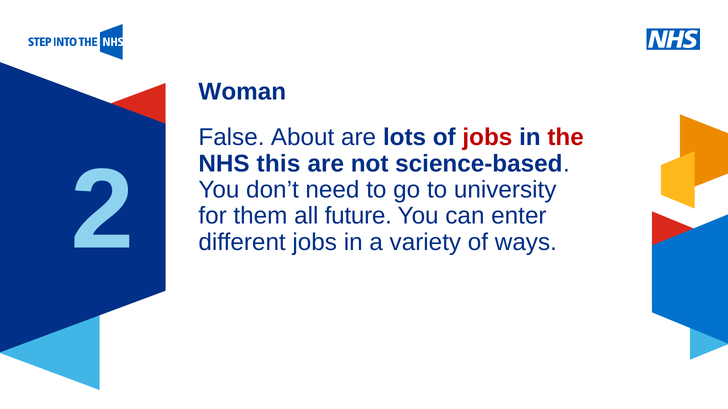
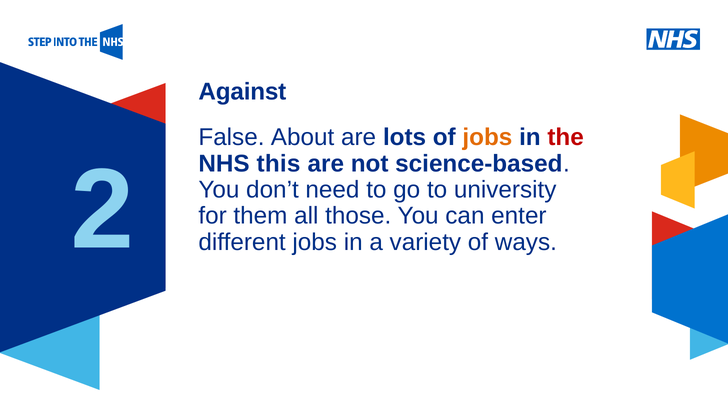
Woman: Woman -> Against (242, 92)
jobs colour: red -> orange (487, 138)
future: future -> those (358, 216)
